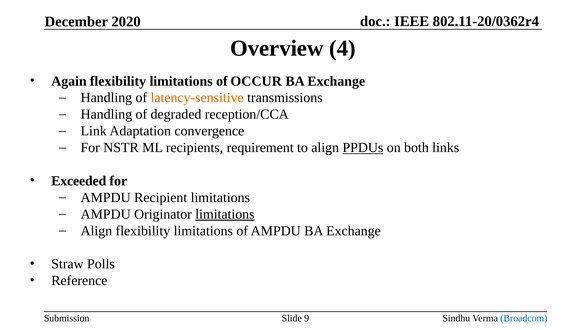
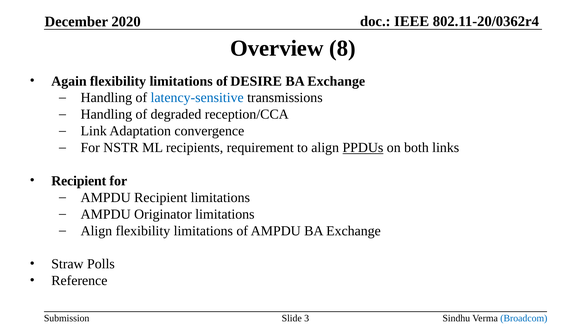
4: 4 -> 8 (342, 48)
OCCUR: OCCUR -> DESIRE (256, 81)
latency-sensitive colour: orange -> blue (197, 98)
Exceeded: Exceeded -> Recipient (79, 181)
limitations underline: present -> none (225, 214)
9: 9 -> 3 (307, 318)
